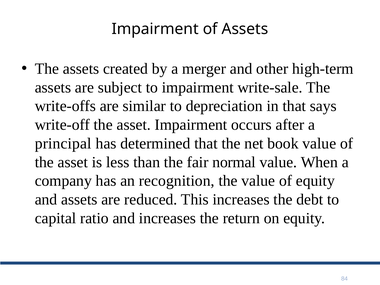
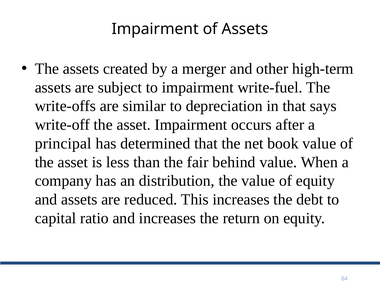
write-sale: write-sale -> write-fuel (270, 87)
normal: normal -> behind (234, 162)
recognition: recognition -> distribution (177, 181)
